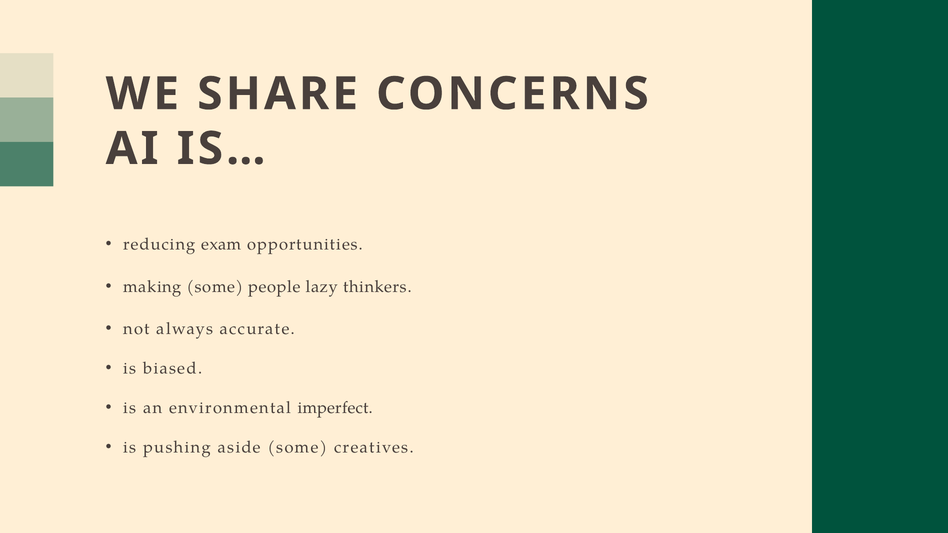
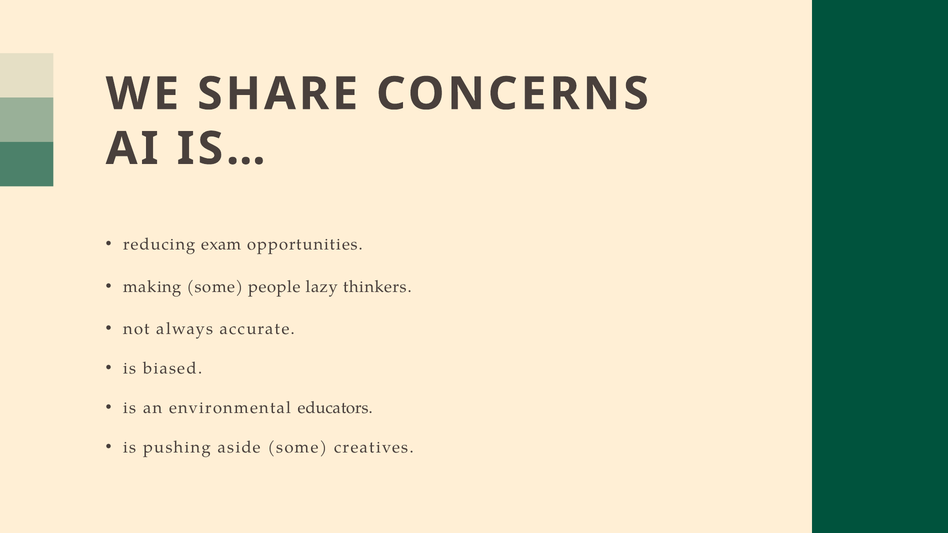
imperfect: imperfect -> educators (335, 408)
